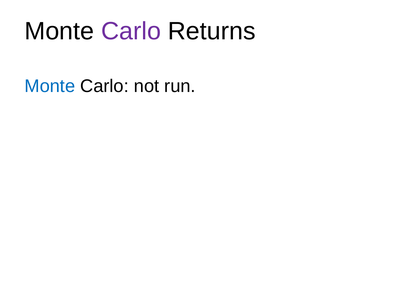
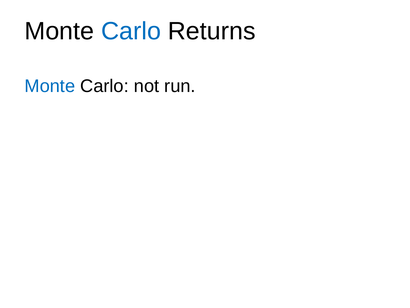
Carlo colour: purple -> blue (131, 31)
